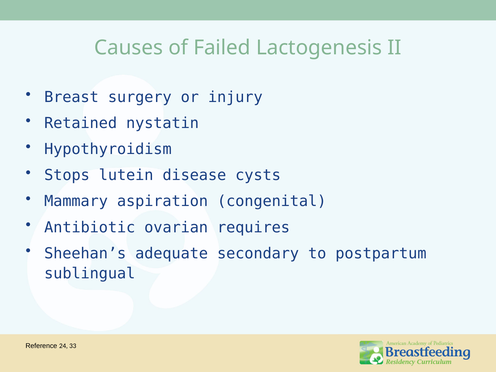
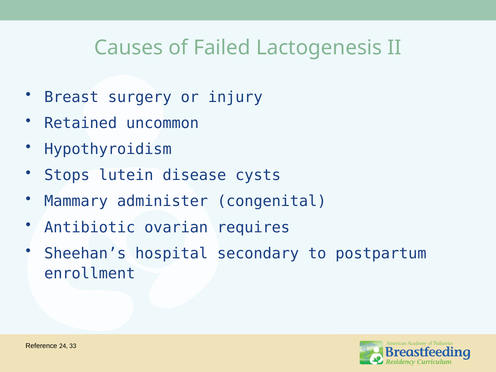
nystatin: nystatin -> uncommon (162, 123)
aspiration: aspiration -> administer (163, 201)
adequate: adequate -> hospital (172, 253)
sublingual: sublingual -> enrollment (90, 273)
